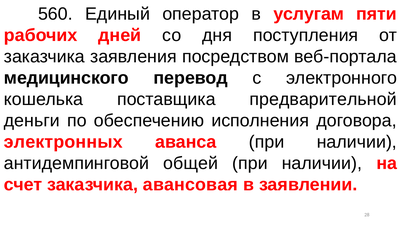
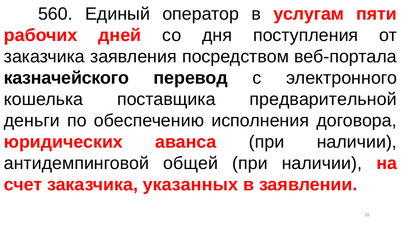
медицинского: медицинского -> казначейского (66, 78)
электронных: электронных -> юридических (63, 142)
авансовая: авансовая -> указанных (190, 185)
